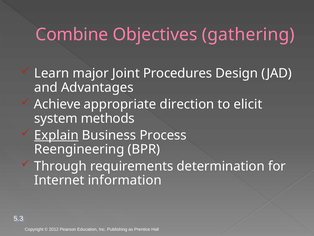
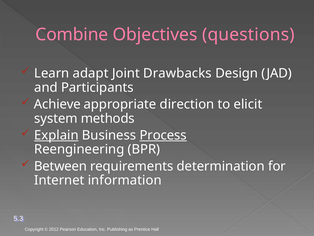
gathering: gathering -> questions (248, 34)
major: major -> adapt (91, 73)
Procedures: Procedures -> Drawbacks (177, 73)
Advantages: Advantages -> Participants (97, 87)
Process underline: none -> present (163, 135)
Through: Through -> Between (61, 166)
